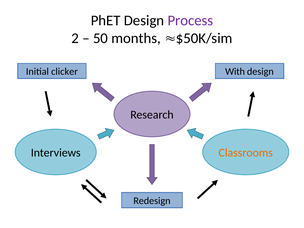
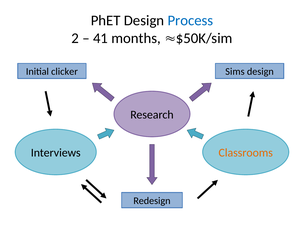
Process colour: purple -> blue (190, 21)
50: 50 -> 41 (100, 38)
With: With -> Sims (235, 72)
